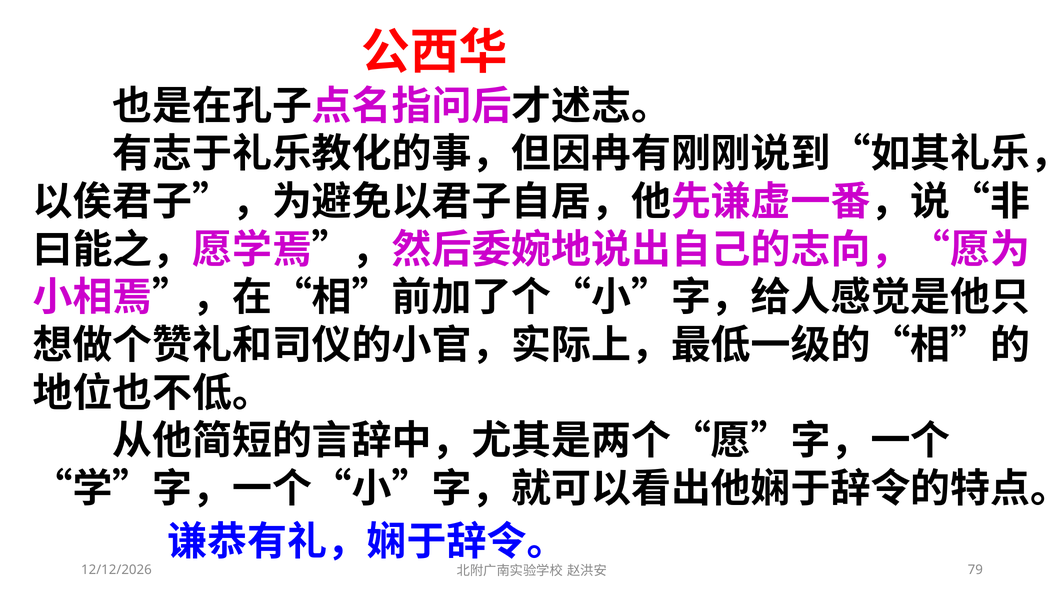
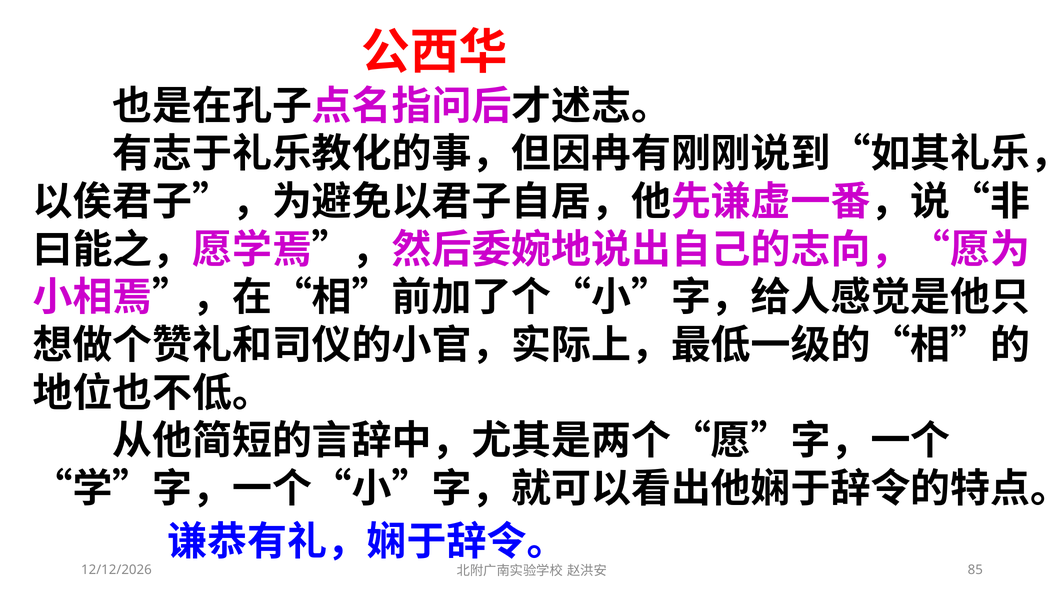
79: 79 -> 85 (975, 570)
